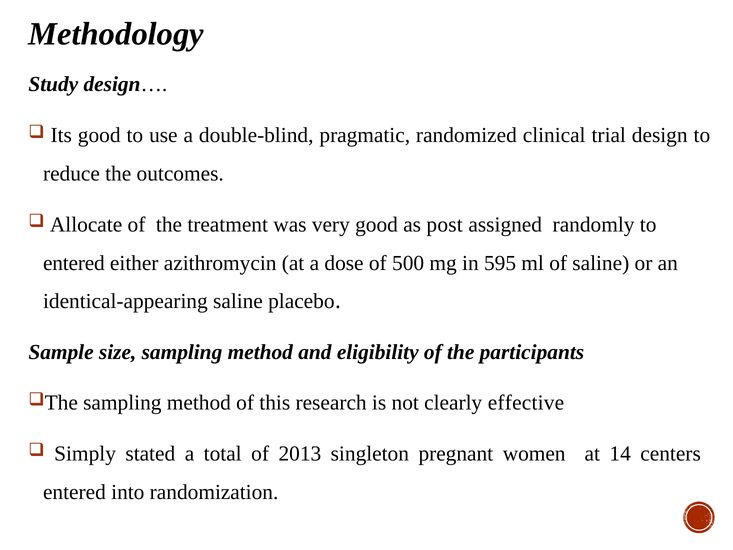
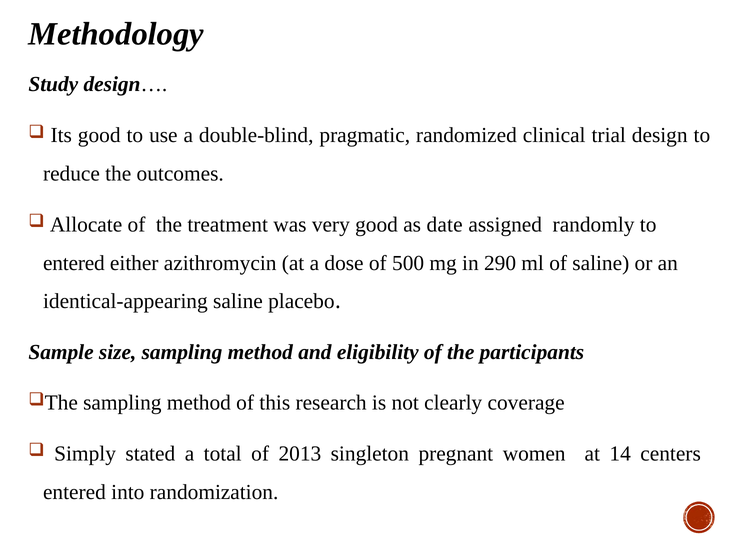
post: post -> date (445, 224)
595: 595 -> 290 (500, 263)
effective: effective -> coverage (526, 403)
